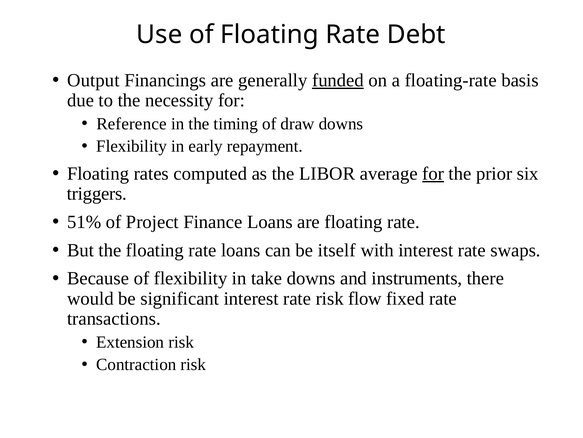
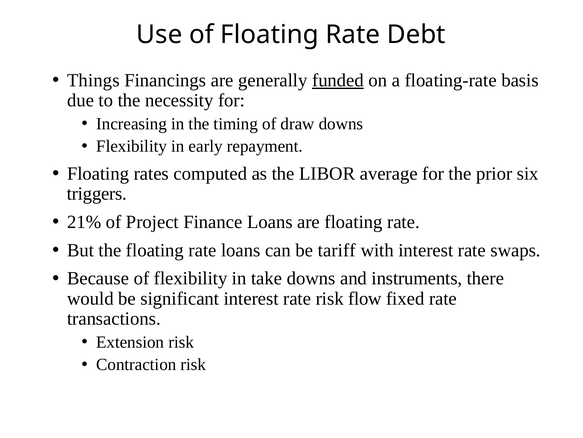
Output: Output -> Things (93, 80)
Reference: Reference -> Increasing (132, 124)
for underline: present -> none (433, 173)
51%: 51% -> 21% (84, 222)
itself: itself -> tariff (337, 250)
